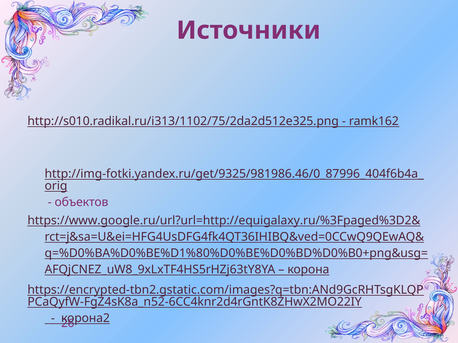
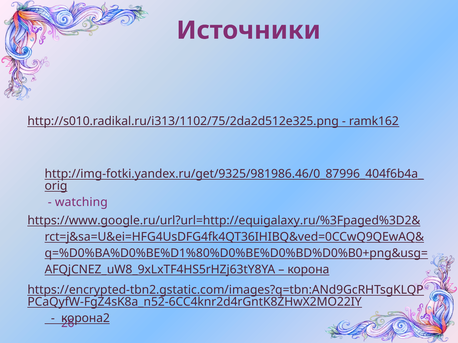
объектов: объектов -> watching (81, 203)
